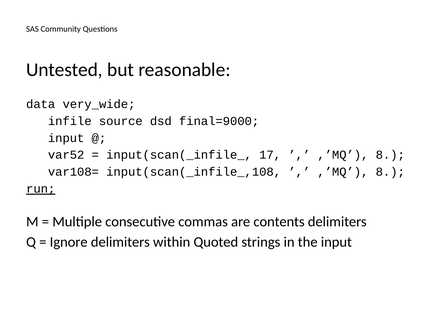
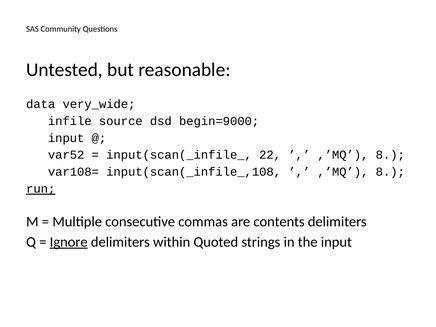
final=9000: final=9000 -> begin=9000 (219, 121)
17: 17 -> 22 (270, 155)
Ignore underline: none -> present (69, 242)
